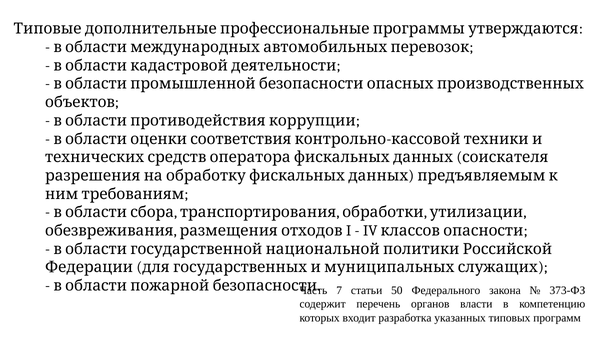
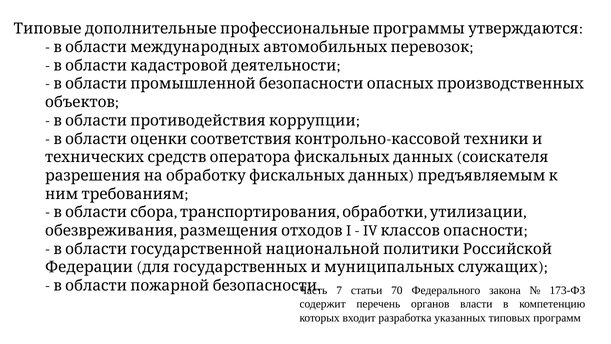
50: 50 -> 70 (397, 290)
373-ФЗ: 373-ФЗ -> 173-ФЗ (567, 290)
